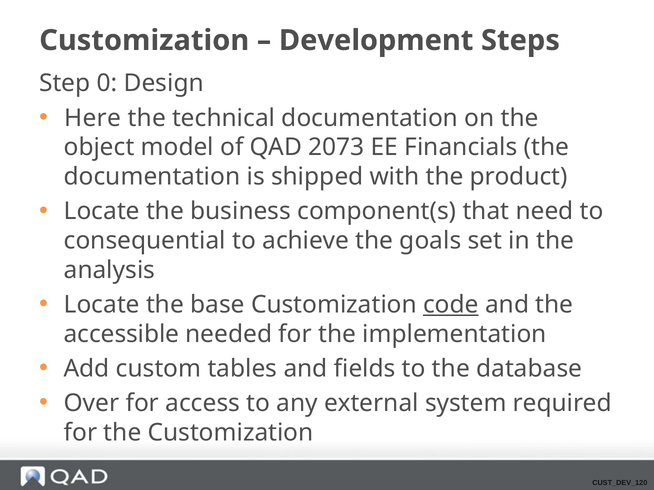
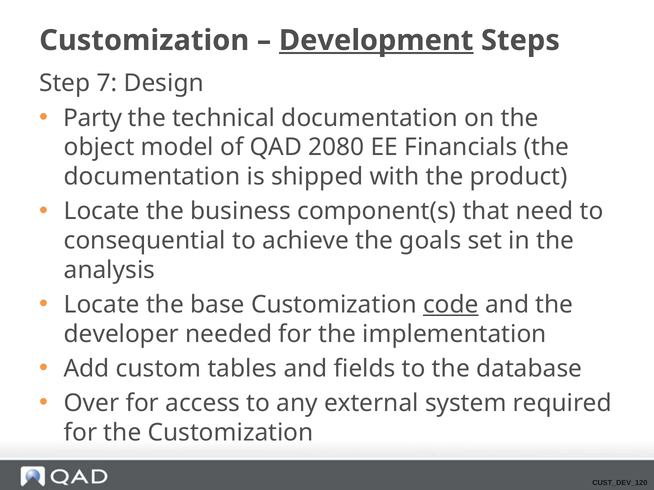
Development underline: none -> present (376, 40)
0: 0 -> 7 (107, 83)
Here: Here -> Party (93, 118)
2073: 2073 -> 2080 (336, 147)
accessible: accessible -> developer (121, 334)
